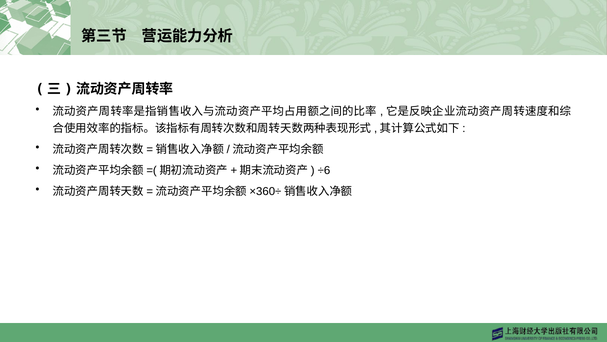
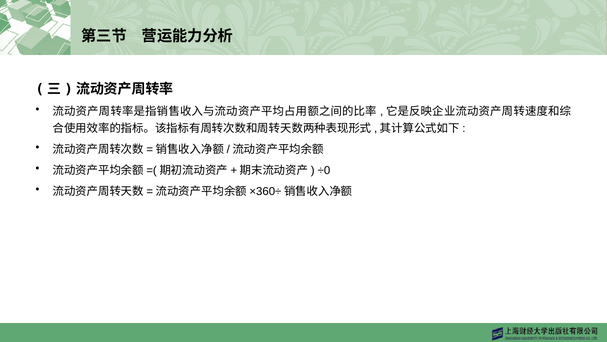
÷6: ÷6 -> ÷0 (324, 170)
